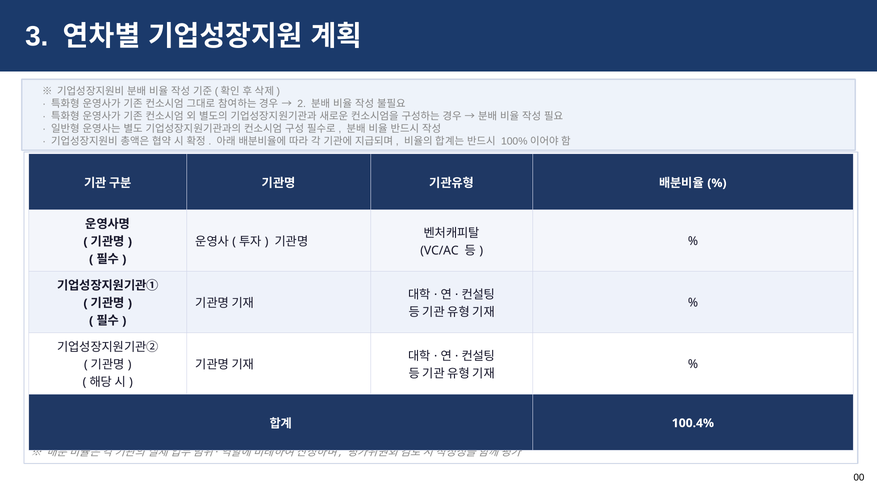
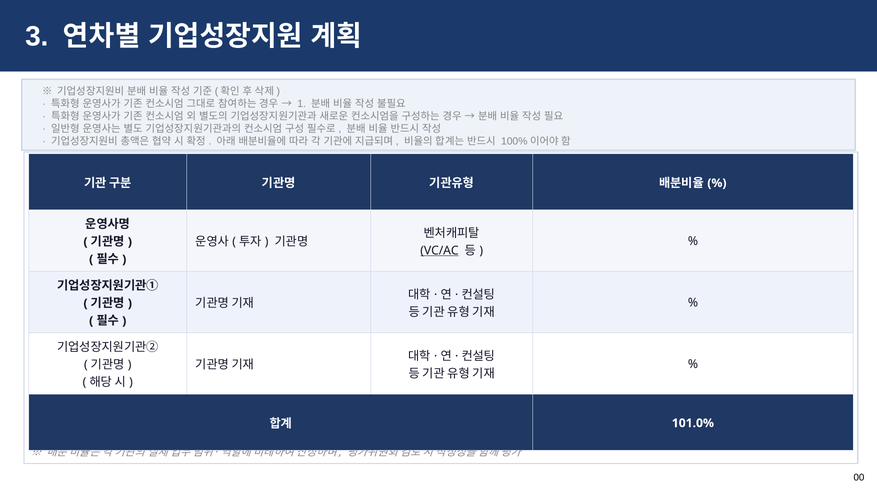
2: 2 -> 1 (302, 104)
VC/AC underline: none -> present (439, 250)
100.4%: 100.4% -> 101.0% (693, 423)
